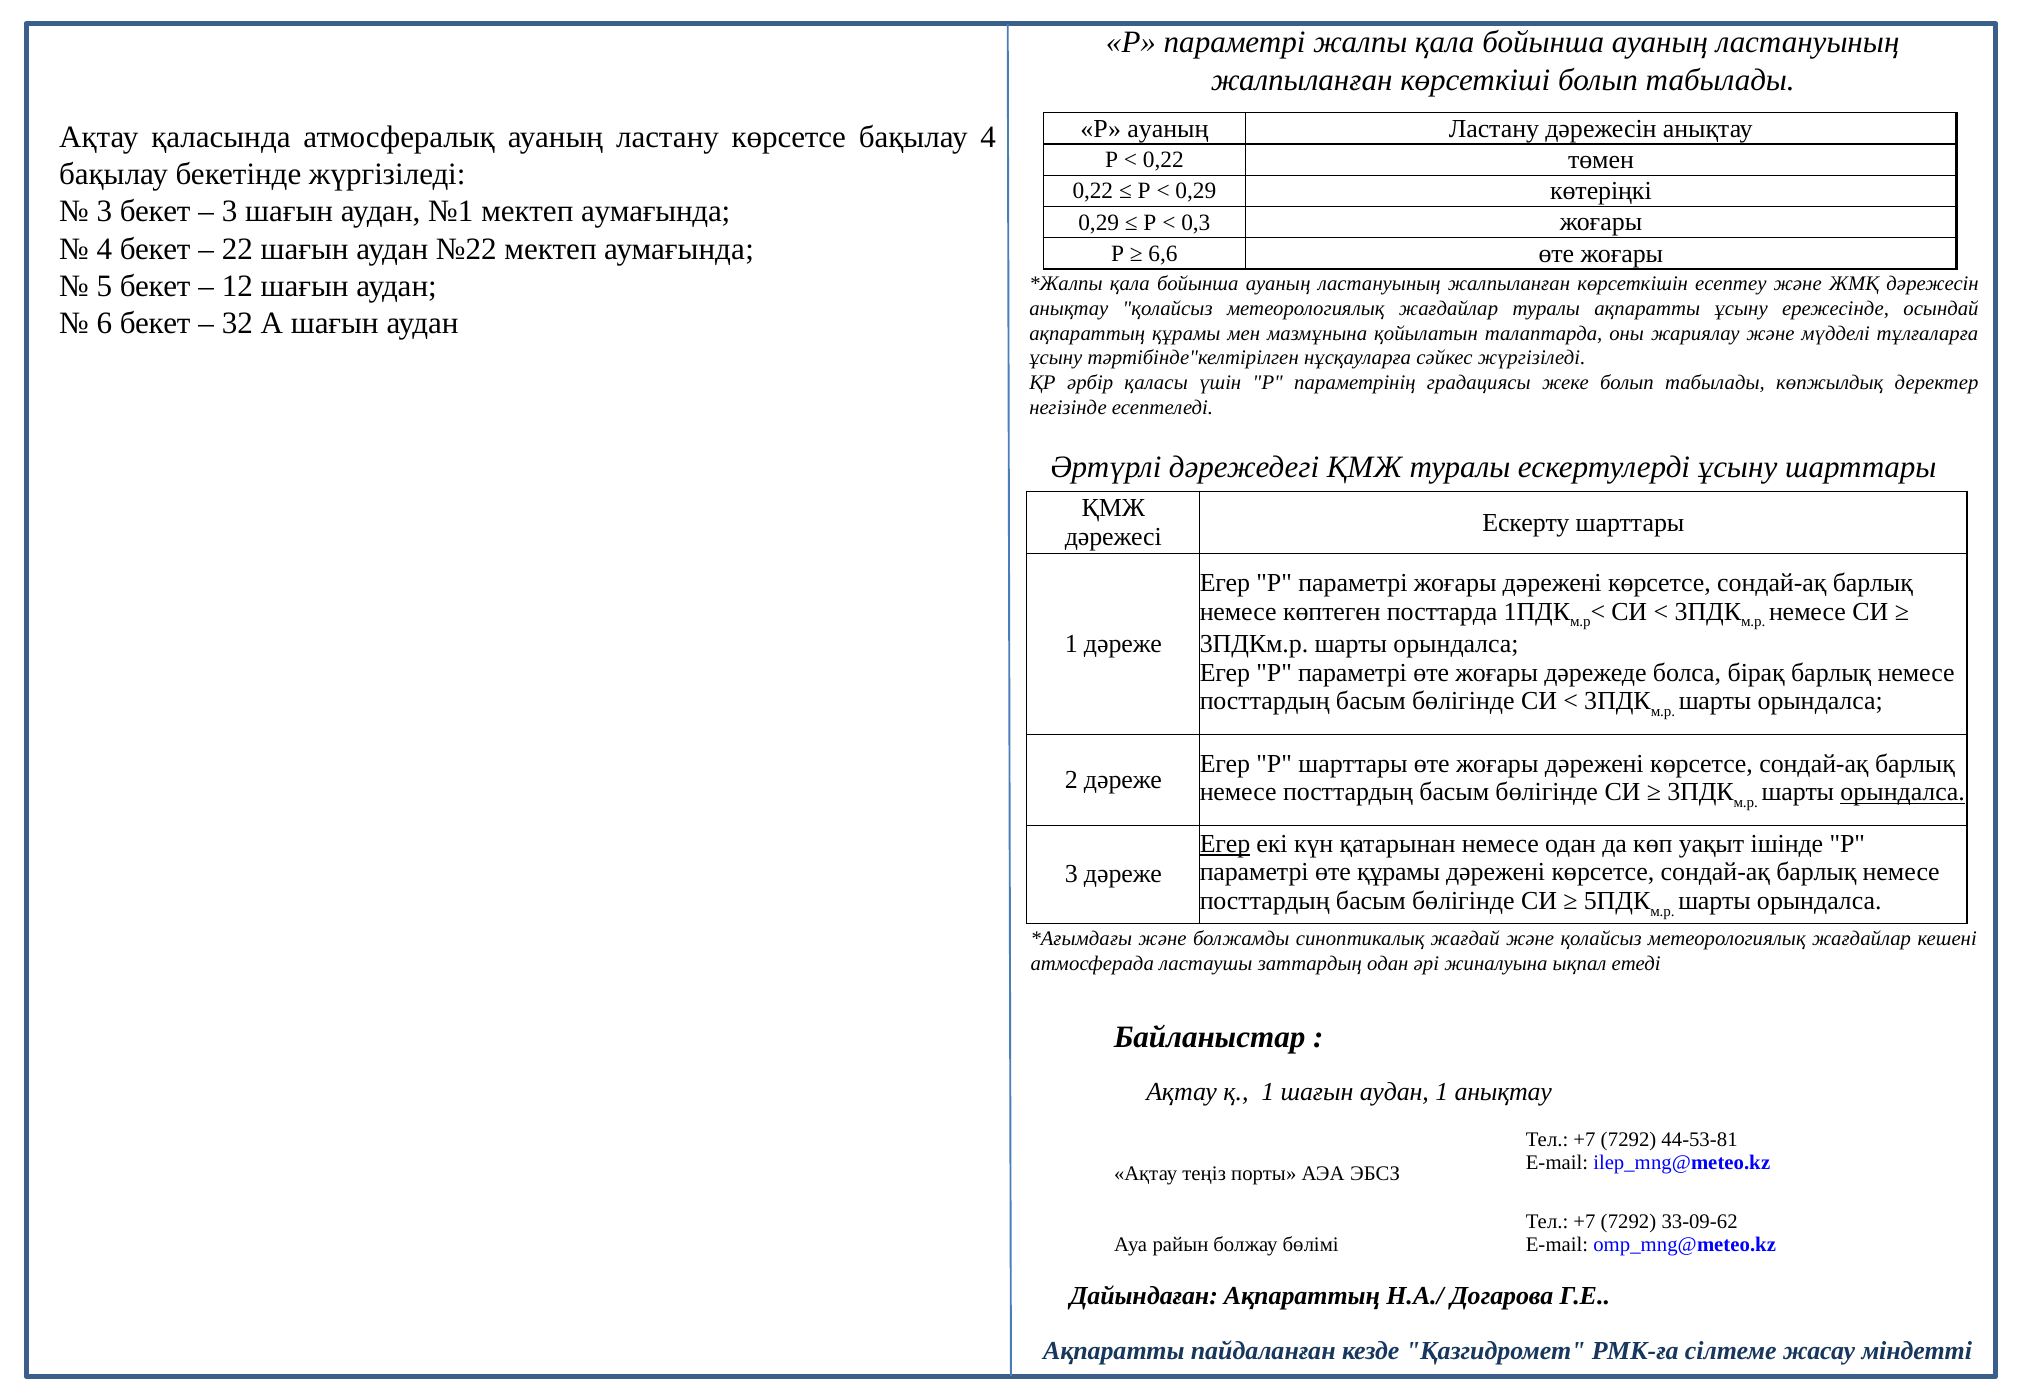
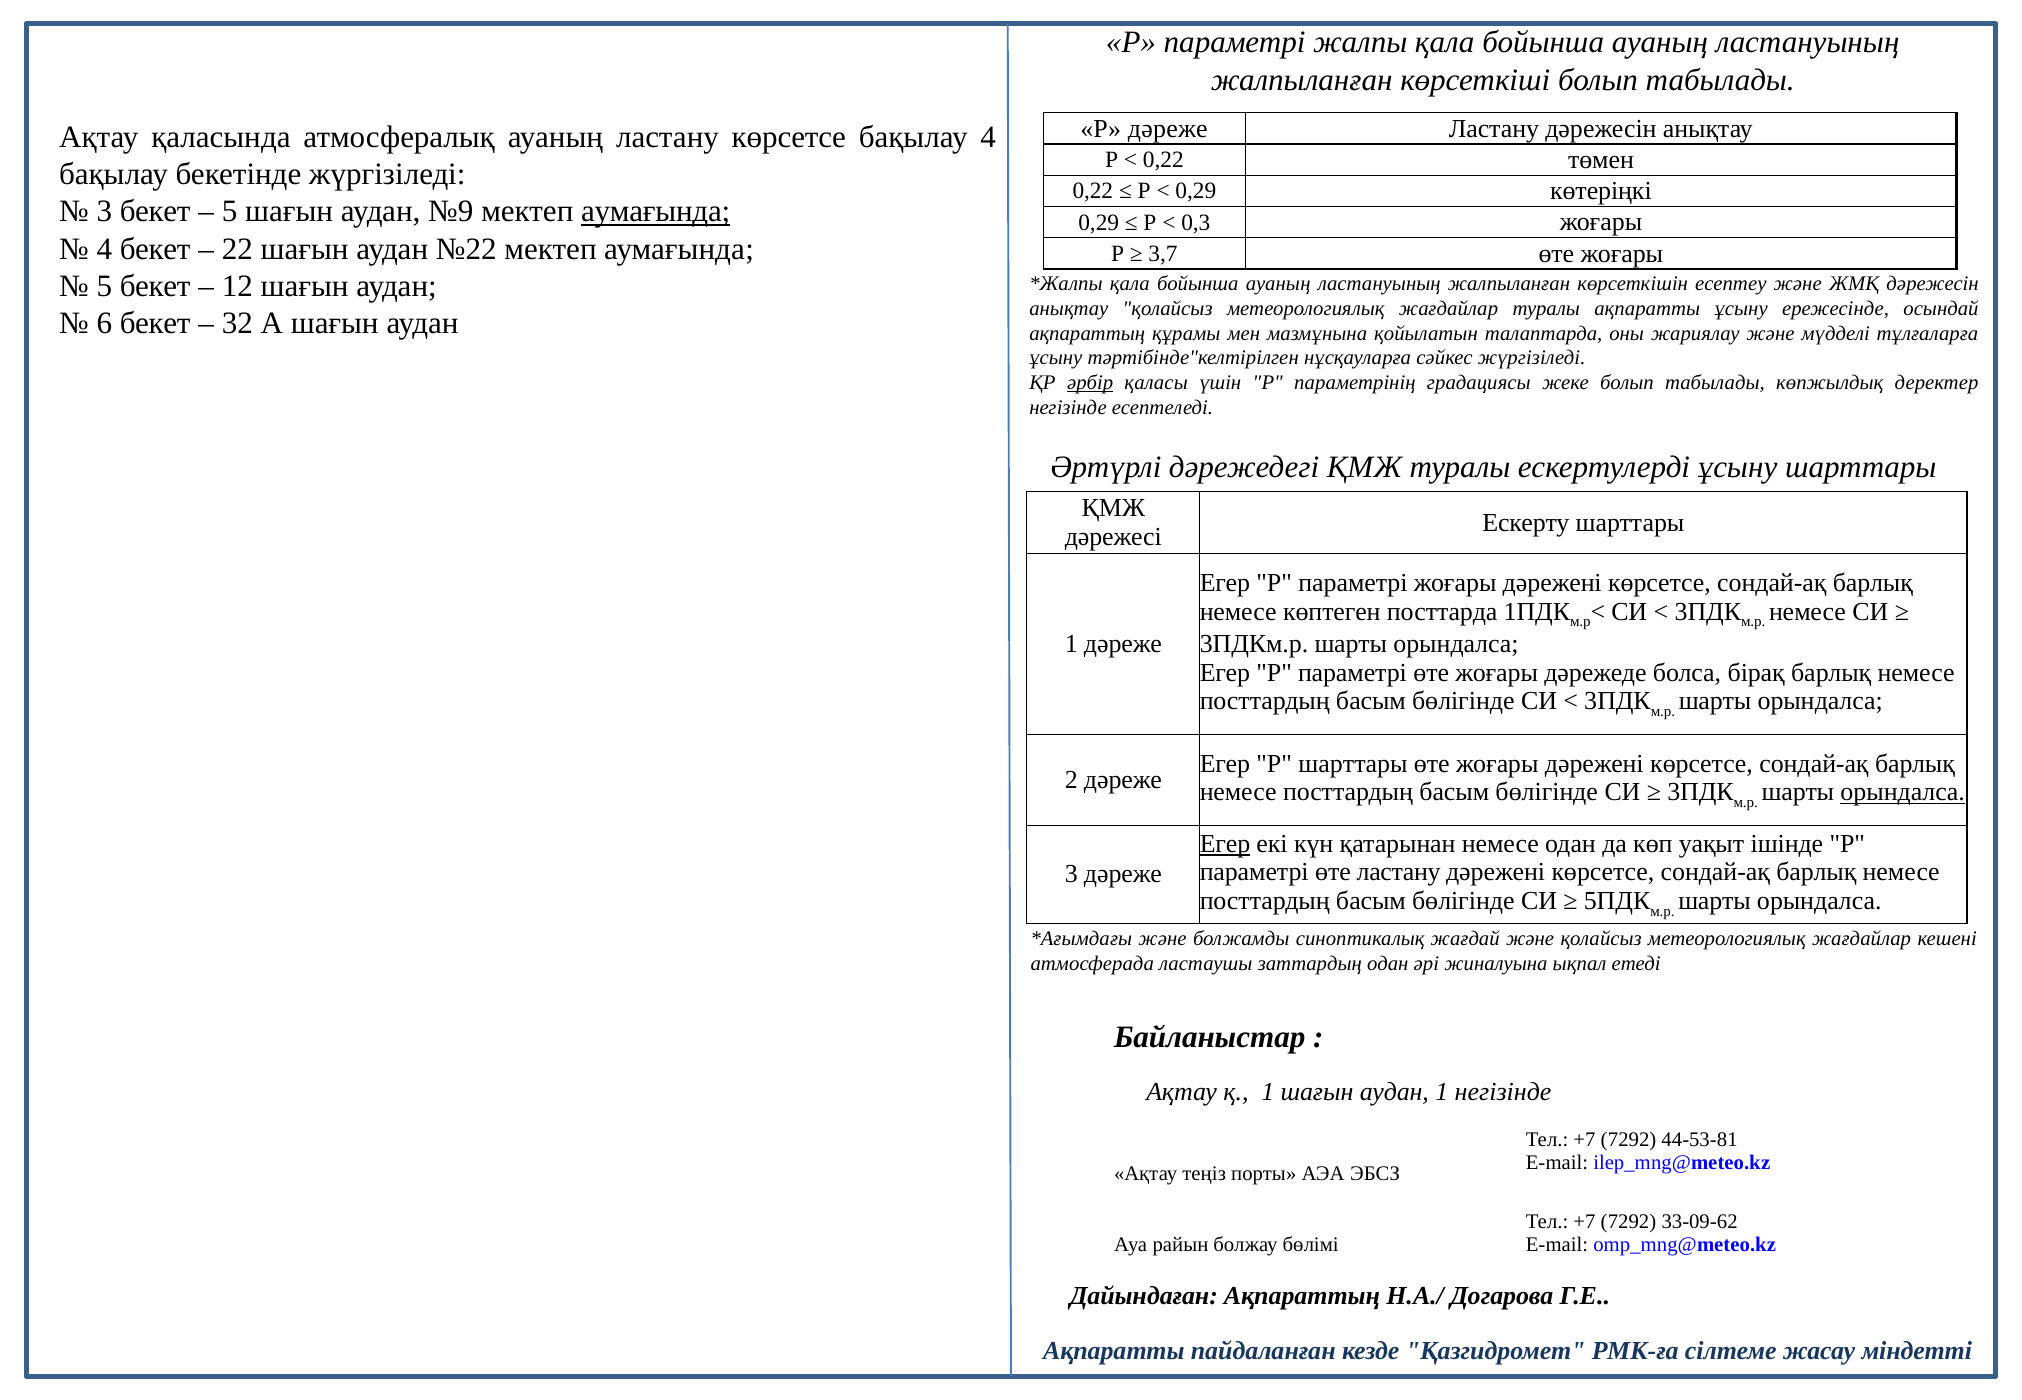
Р ауаның: ауаның -> дәреже (1168, 129)
3: 3 -> 5 (230, 212)
№1: №1 -> №9 (451, 212)
аумағында underline: none -> present (656, 212)
6,6: 6,6 -> 3,7 (1163, 254)
әрбір underline: none -> present (1090, 383)
өте құрамы: құрамы -> ластану (1399, 872)
1 анықтау: анықтау -> негізінде (1503, 1092)
